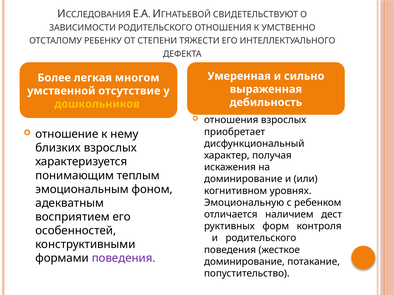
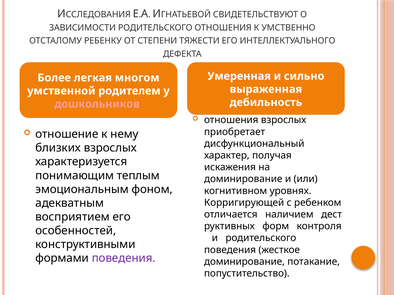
отсутствие: отсутствие -> родителем (129, 91)
дошкольников colour: yellow -> pink (97, 104)
Эмоциональную: Эмоциональную -> Корригирующей (244, 203)
